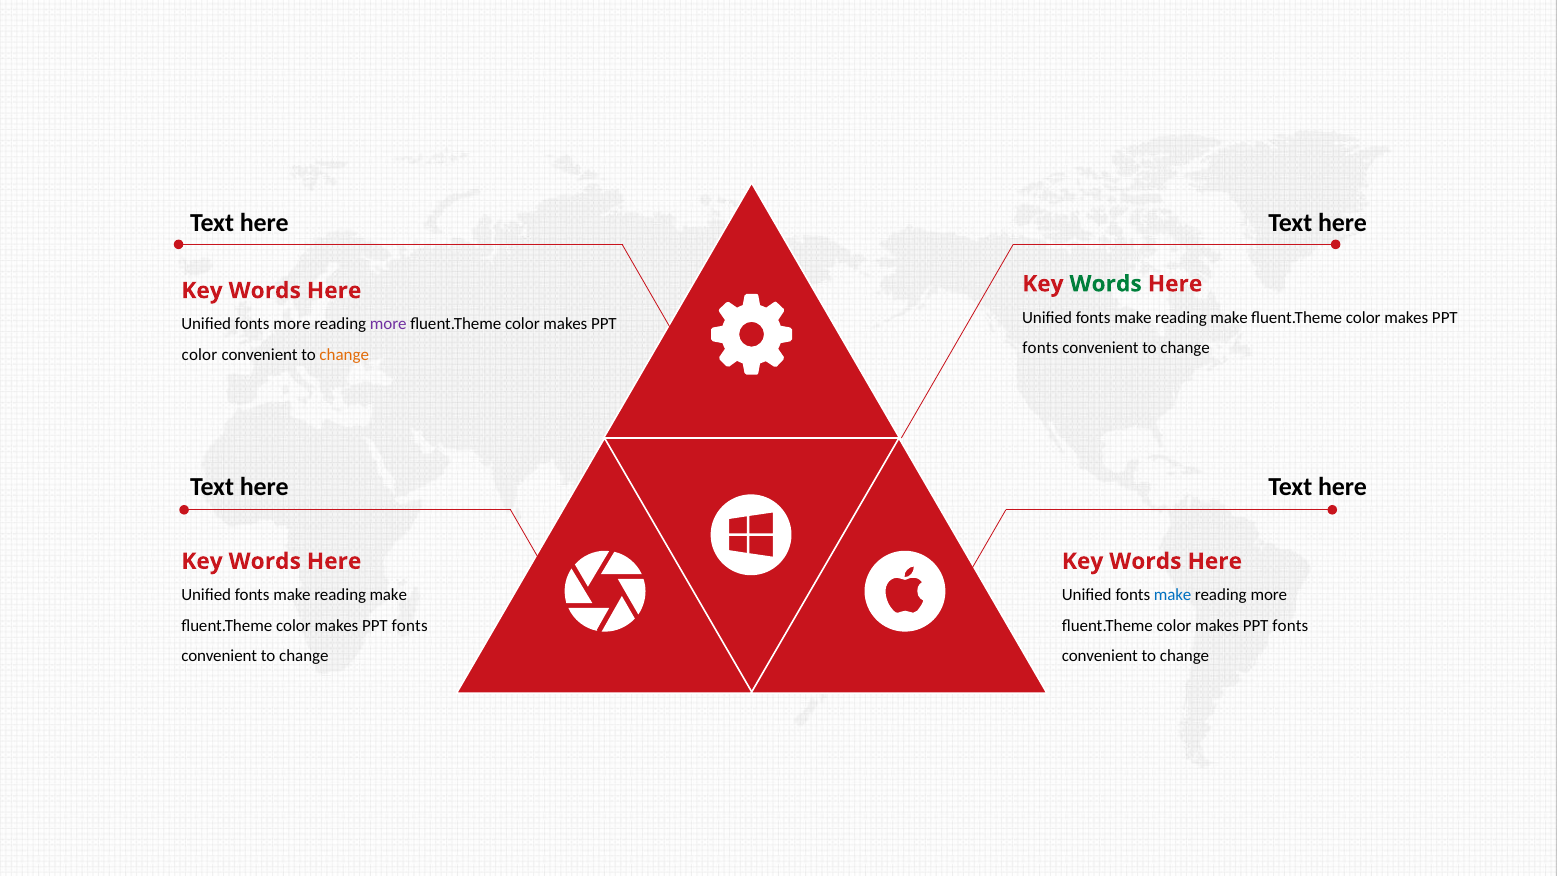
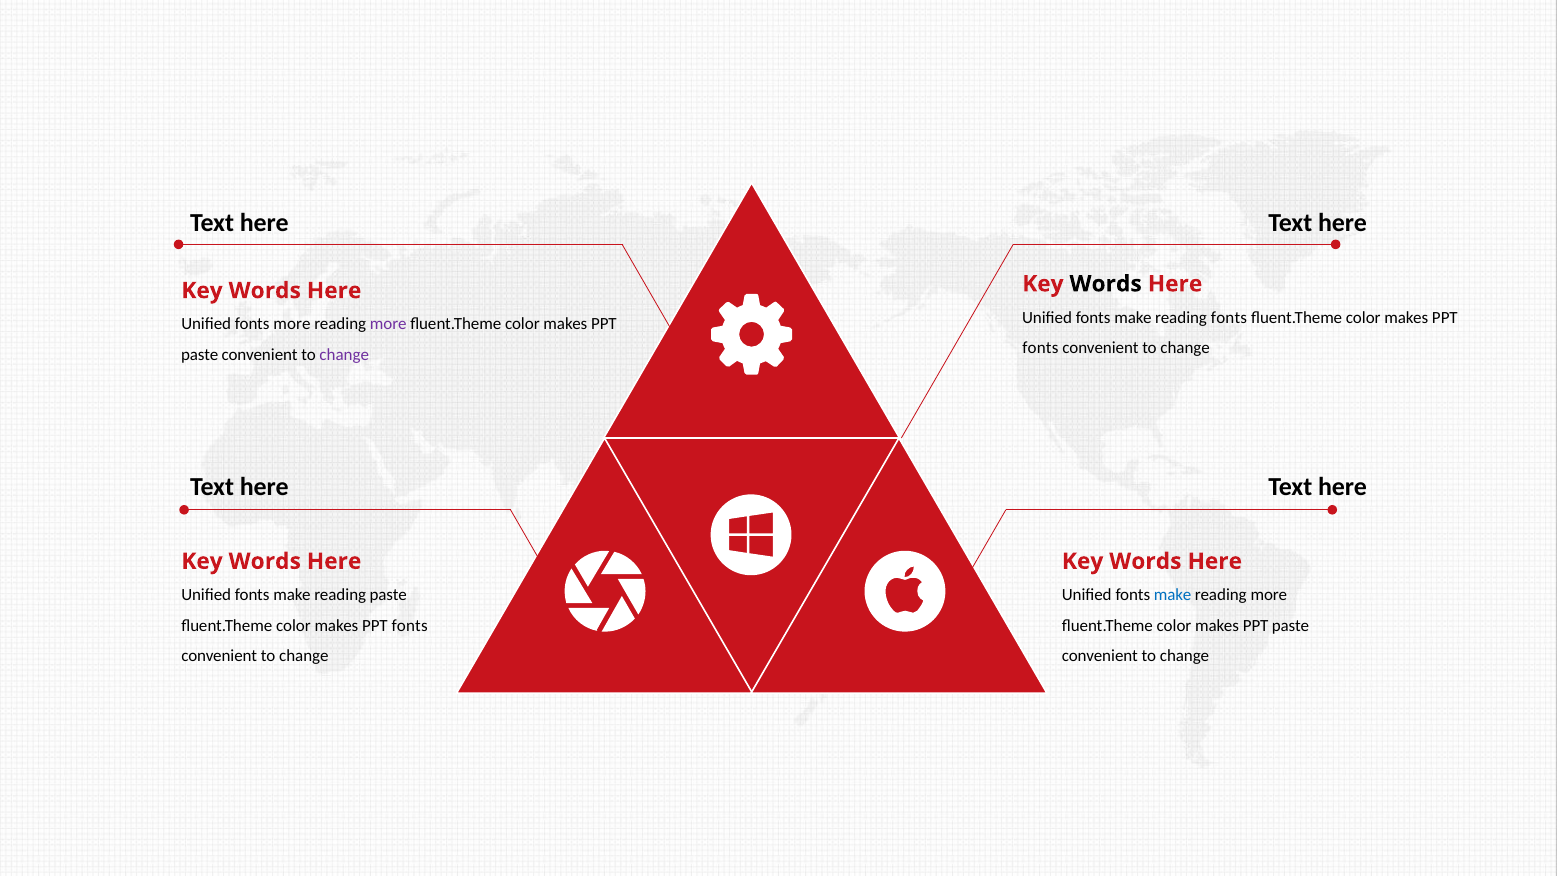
Words colour: green -> black (1106, 284)
make: make -> fonts (1229, 317)
color: color -> paste (200, 355)
change colour: orange -> purple (344, 355)
make: make -> paste (388, 595)
fonts: fonts -> paste (1290, 625)
